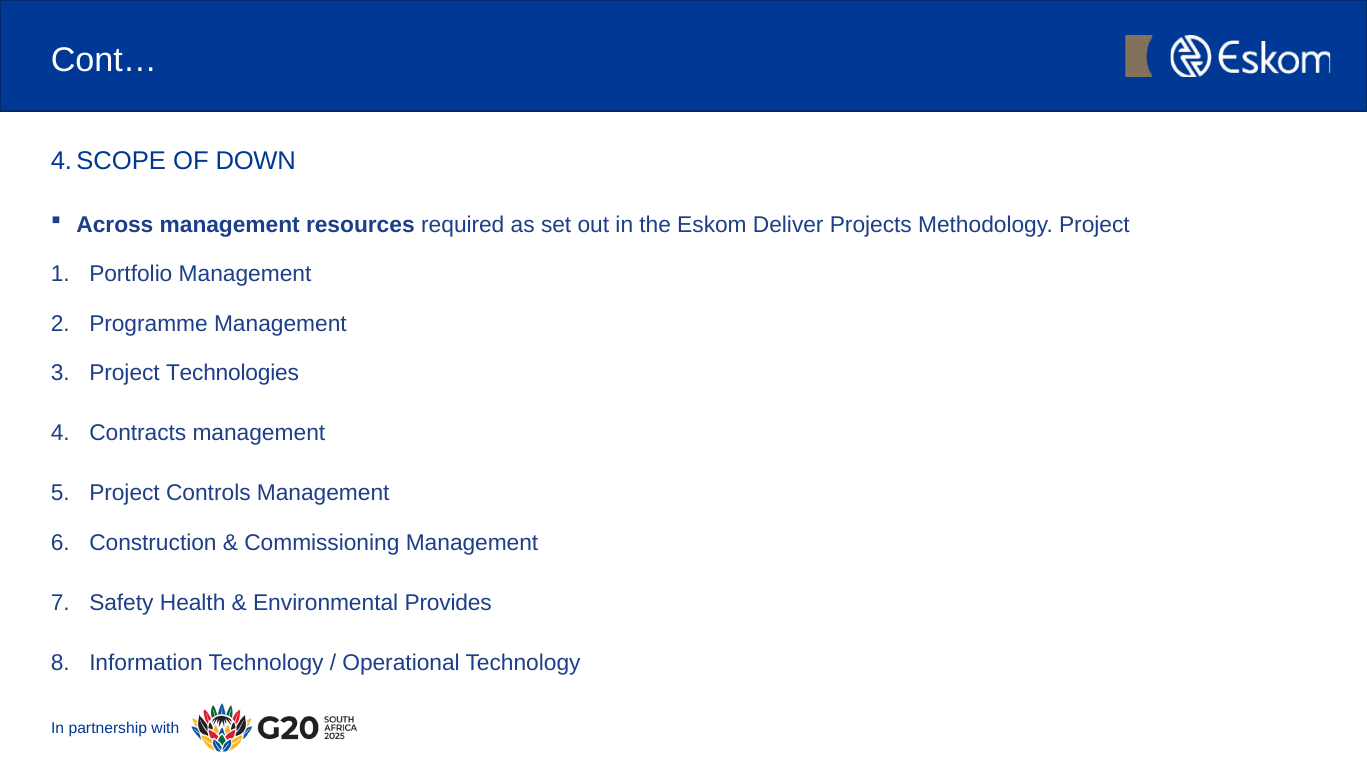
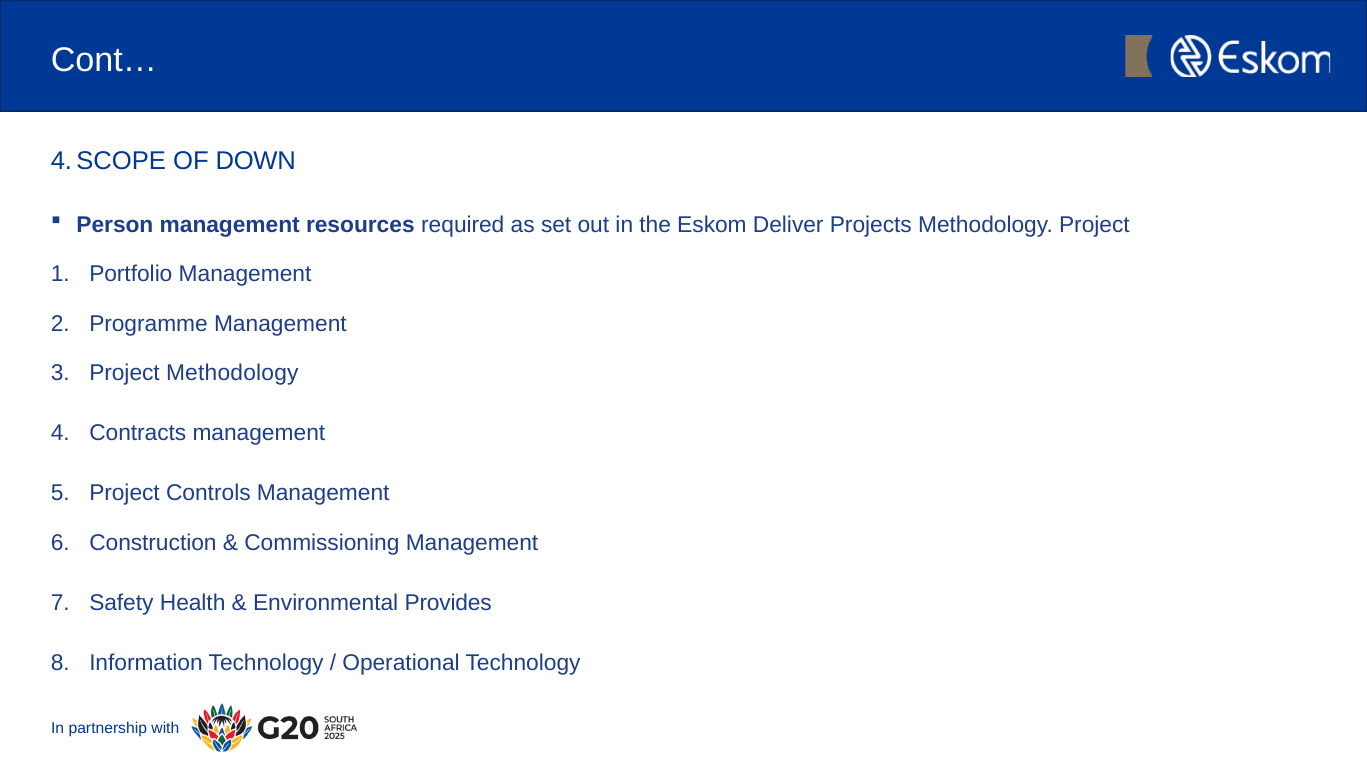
Across: Across -> Person (115, 224)
Project Technologies: Technologies -> Methodology (232, 373)
